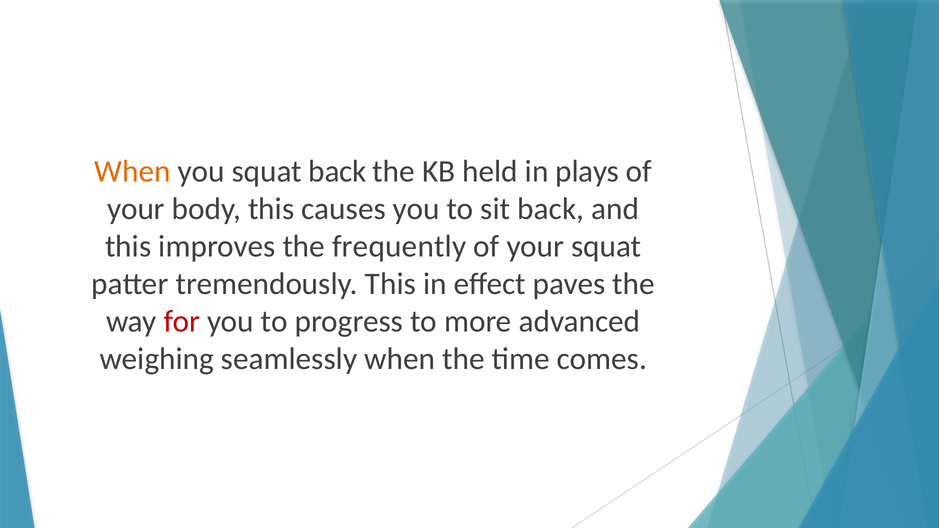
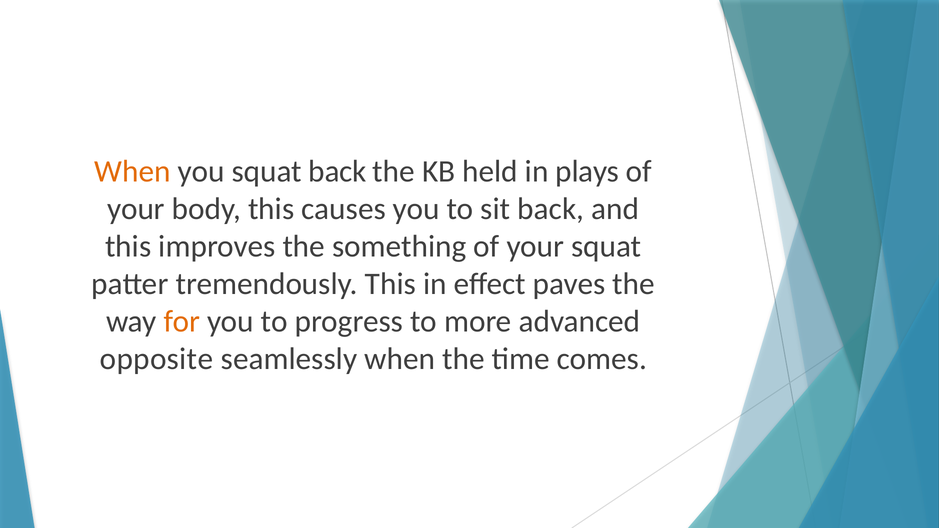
frequently: frequently -> something (399, 247)
for colour: red -> orange (182, 322)
weighing: weighing -> opposite (157, 359)
